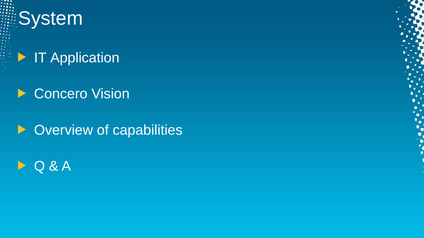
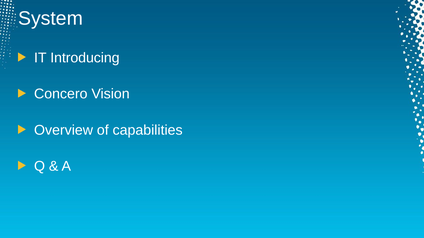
Application: Application -> Introducing (85, 58)
